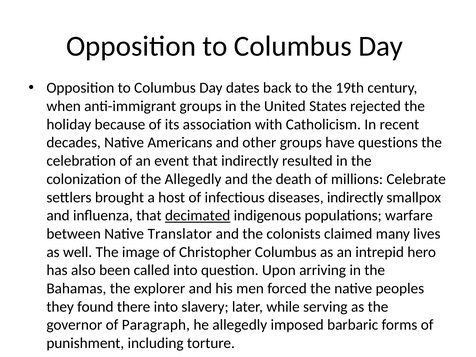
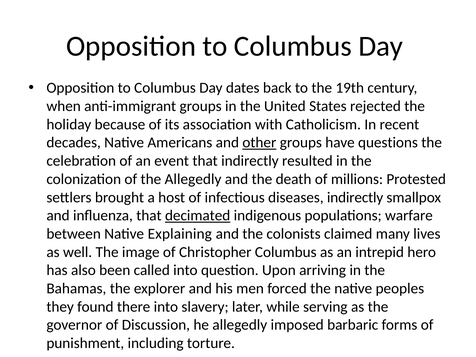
other underline: none -> present (259, 143)
Celebrate: Celebrate -> Protested (416, 179)
Translator: Translator -> Explaining (180, 234)
Paragraph: Paragraph -> Discussion (156, 325)
